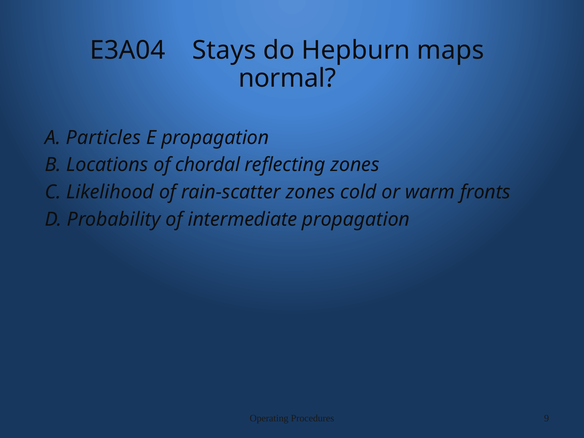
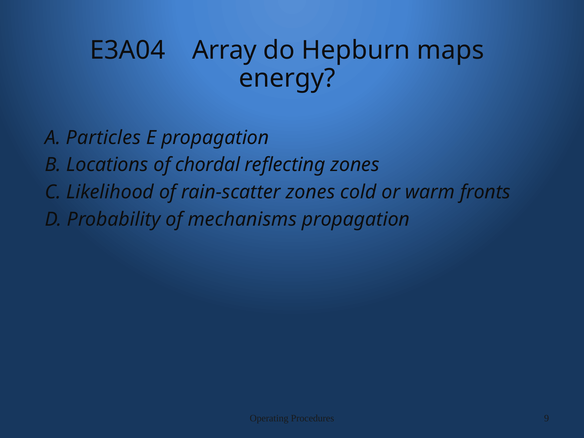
Stays: Stays -> Array (224, 50)
normal: normal -> energy (287, 78)
intermediate: intermediate -> mechanisms (242, 219)
